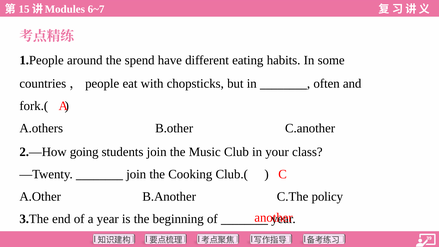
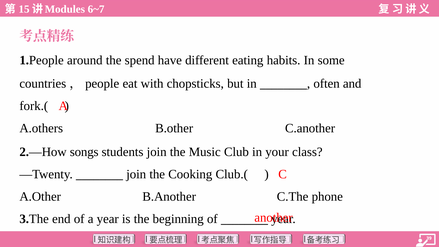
going: going -> songs (84, 152)
policy: policy -> phone (327, 197)
